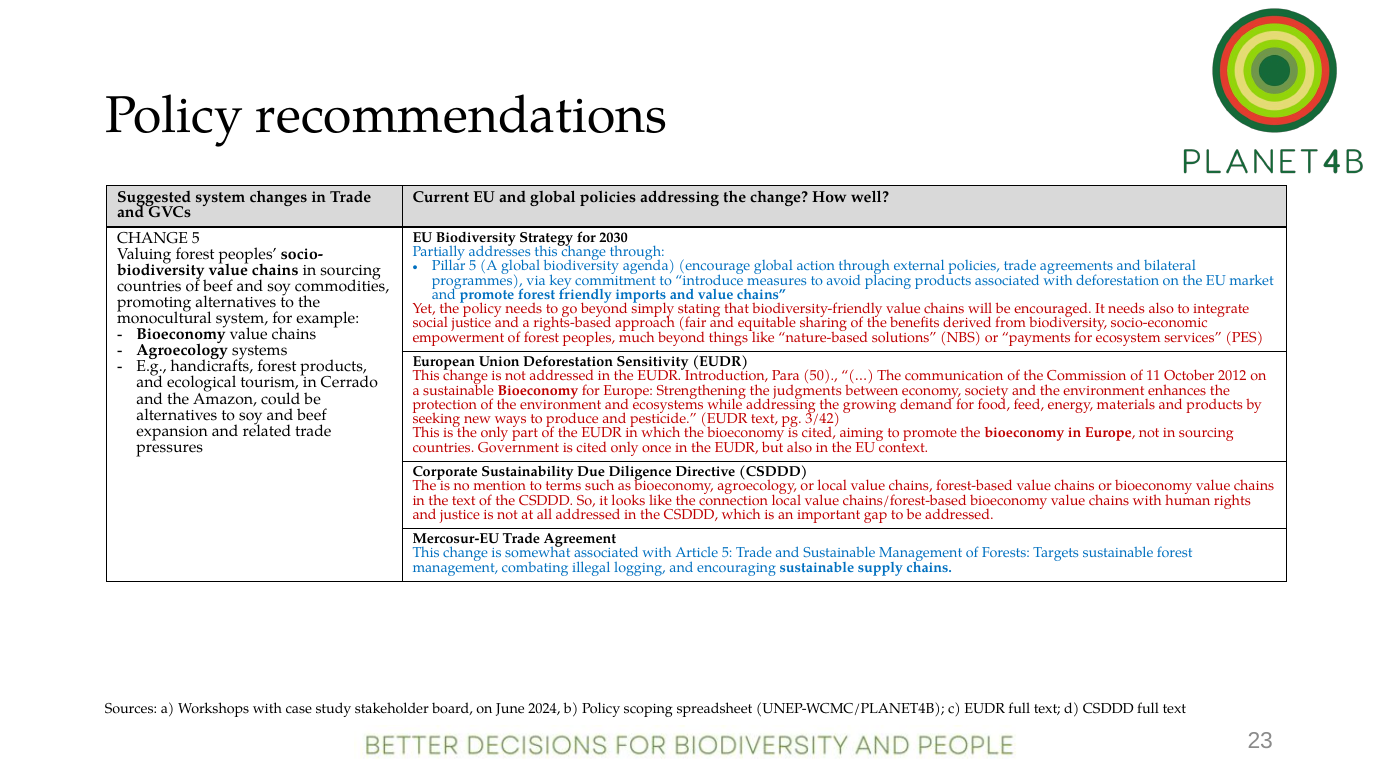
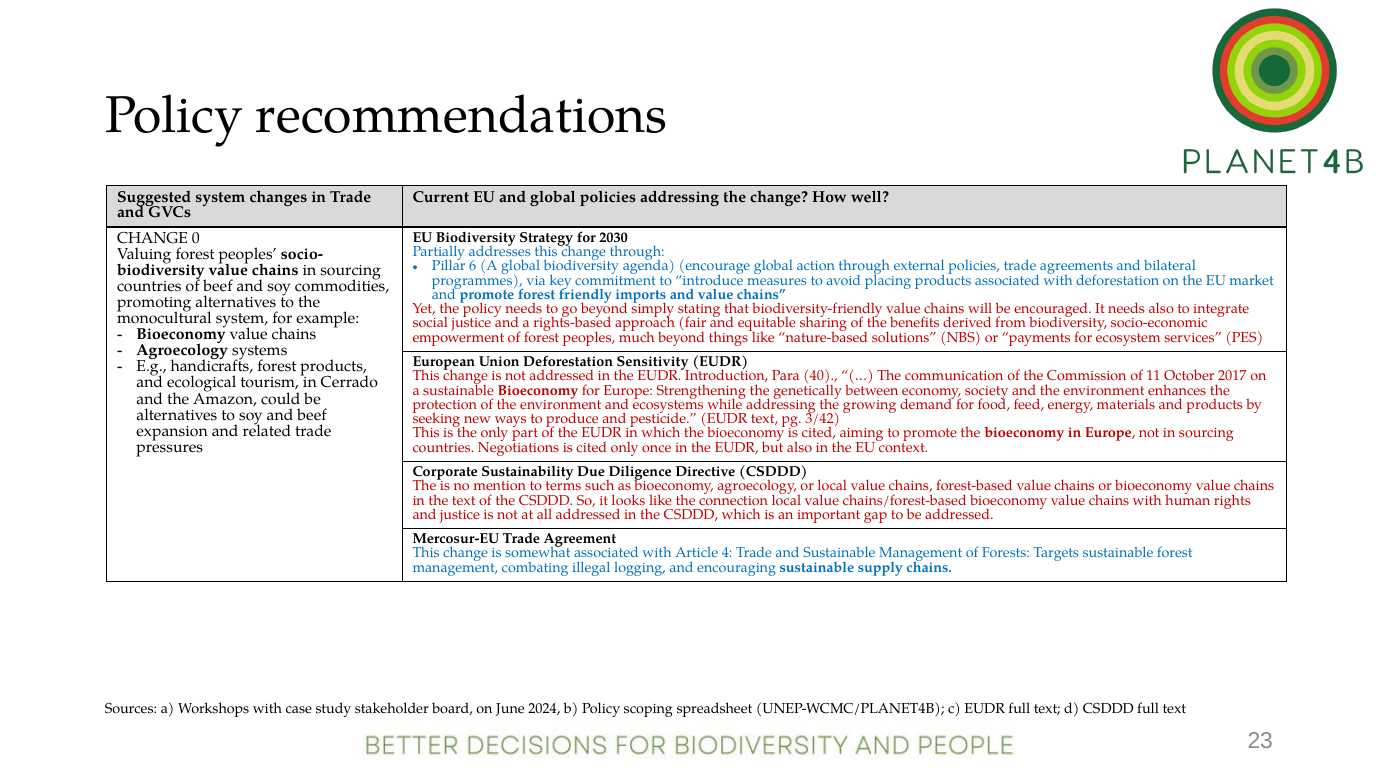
CHANGE 5: 5 -> 0 (196, 239)
Pillar 5: 5 -> 6 (473, 266)
50: 50 -> 40 (820, 376)
2012: 2012 -> 2017 (1232, 376)
judgments: judgments -> genetically (808, 390)
Government: Government -> Negotiations (519, 447)
Article 5: 5 -> 4 (727, 553)
